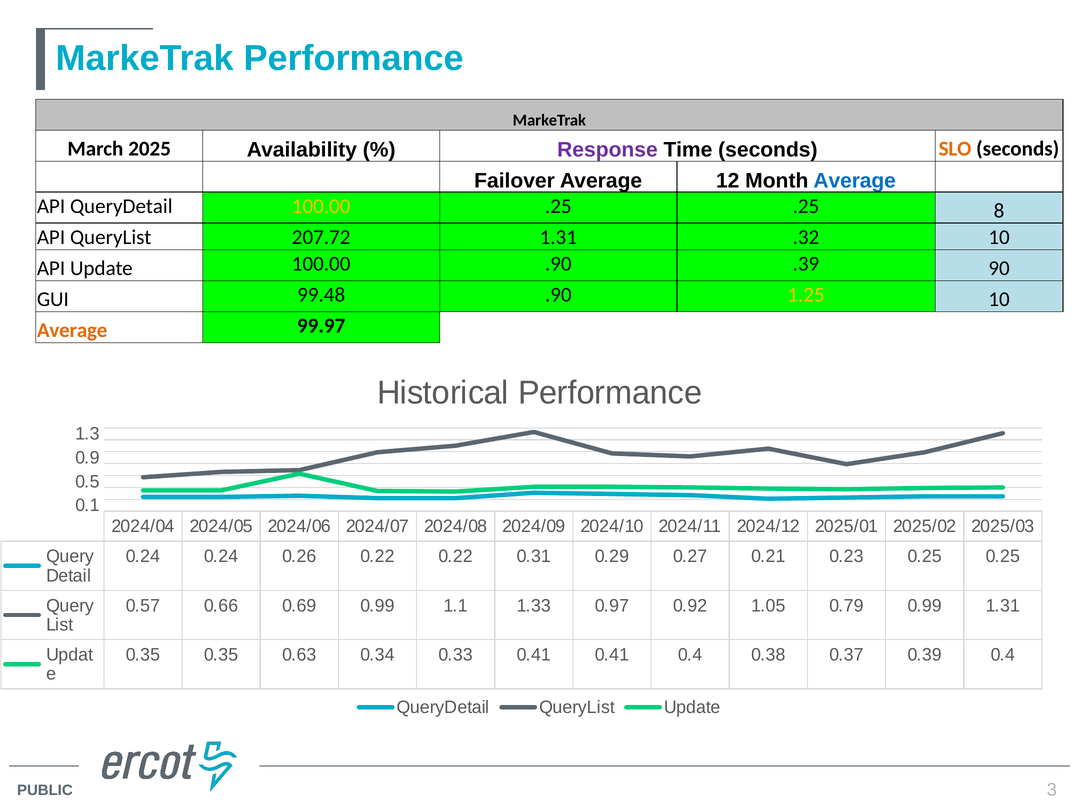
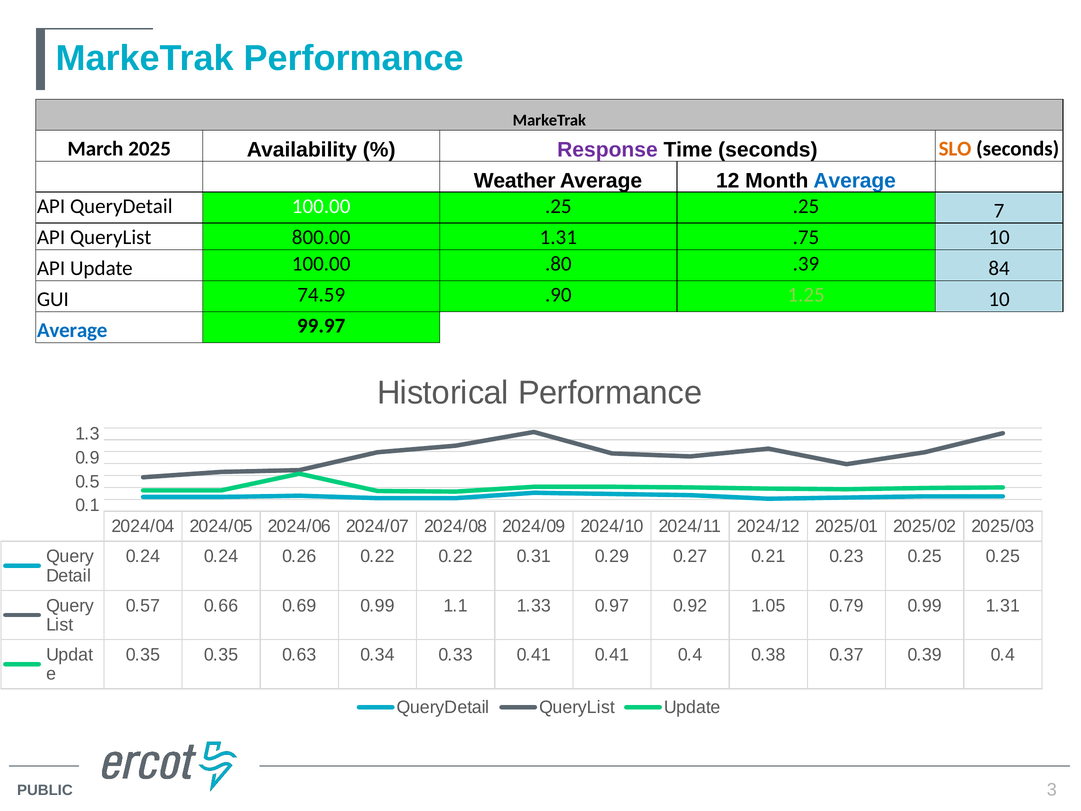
Failover: Failover -> Weather (515, 181)
100.00 colour: yellow -> white (321, 206)
8: 8 -> 7 (999, 210)
207.72: 207.72 -> 800.00 (321, 237)
.32: .32 -> .75 (806, 237)
100.00 .90: .90 -> .80 (558, 264)
90: 90 -> 84 (999, 268)
99.48: 99.48 -> 74.59 (321, 295)
1.25 colour: yellow -> light green (806, 295)
Average colour: orange -> blue (72, 330)
